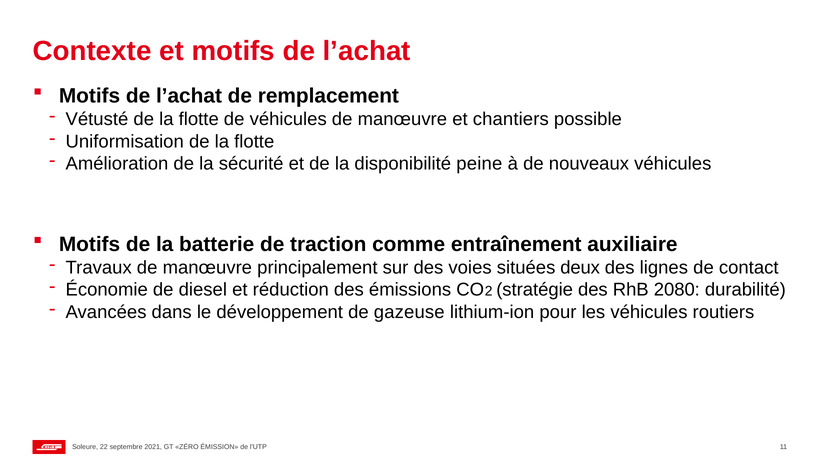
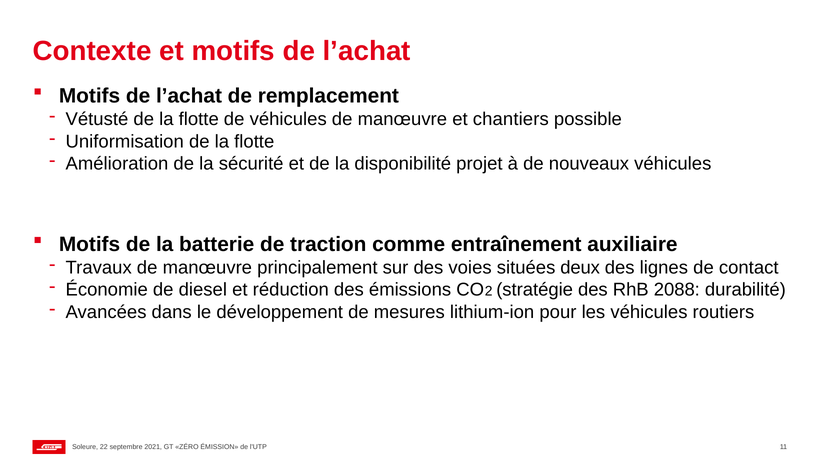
peine: peine -> projet (479, 164)
2080: 2080 -> 2088 (677, 290)
gazeuse: gazeuse -> mesures (409, 312)
